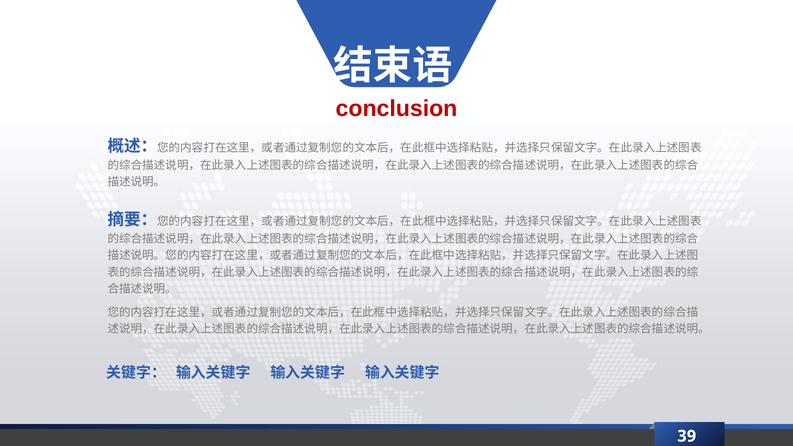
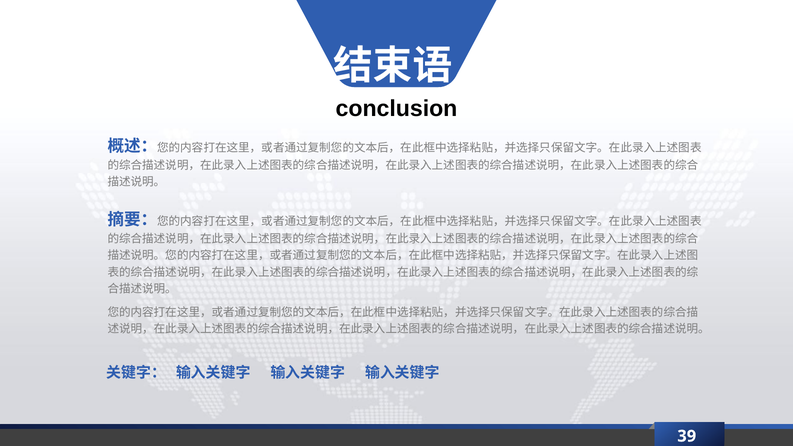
conclusion colour: red -> black (396, 108)
